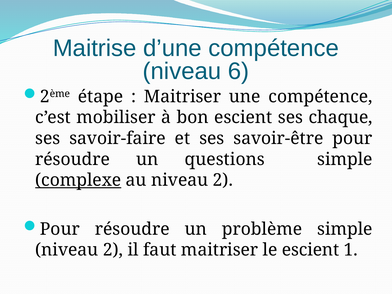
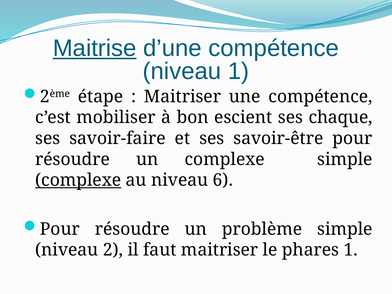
Maitrise underline: none -> present (95, 48)
niveau 6: 6 -> 1 (239, 71)
un questions: questions -> complexe (225, 159)
au niveau 2: 2 -> 6 (223, 180)
le escient: escient -> phares (310, 250)
